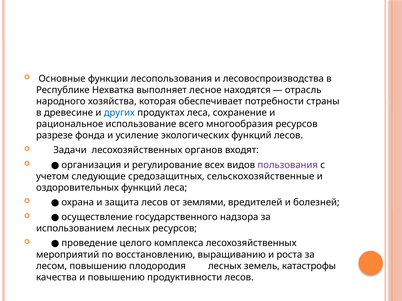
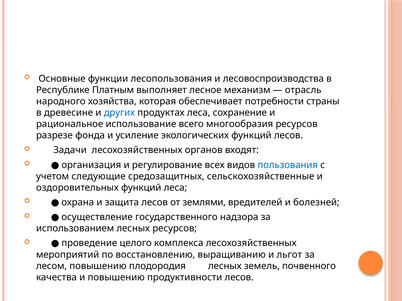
Нехватка: Нехватка -> Платным (113, 90)
находятся: находятся -> механизм (247, 90)
пользования colour: purple -> blue (288, 165)
роста: роста -> льгот (289, 255)
катастрофы: катастрофы -> почвенного (309, 266)
